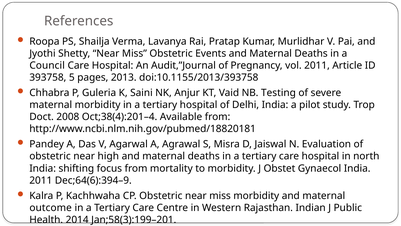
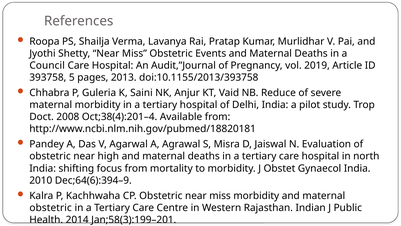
vol 2011: 2011 -> 2019 (317, 65)
Testing: Testing -> Reduce (278, 93)
2011: 2011 -> 2010 (41, 180)
outcome: outcome -> obstetric (51, 207)
